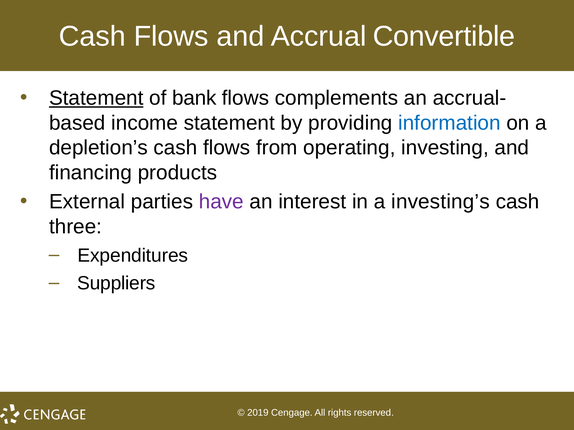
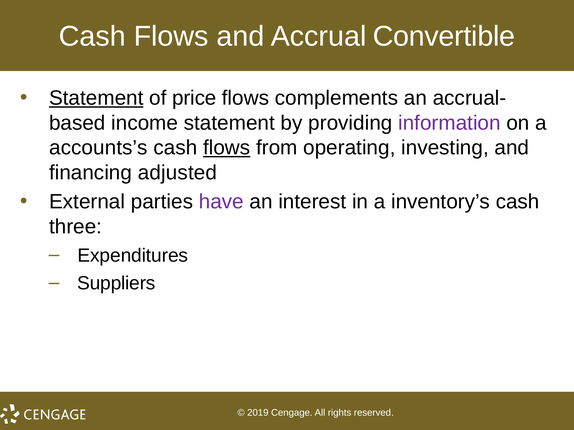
bank: bank -> price (194, 98)
information colour: blue -> purple (449, 123)
depletion’s: depletion’s -> accounts’s (98, 148)
flows underline: none -> present (227, 148)
products: products -> adjusted (177, 173)
investing’s: investing’s -> inventory’s (441, 202)
